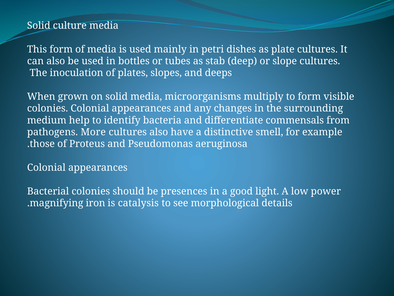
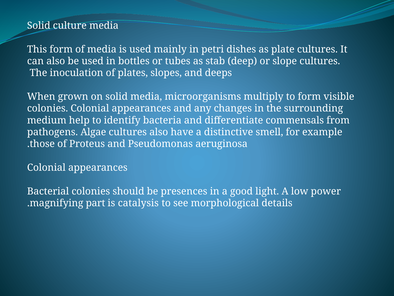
More: More -> Algae (93, 132)
iron: iron -> part (95, 203)
